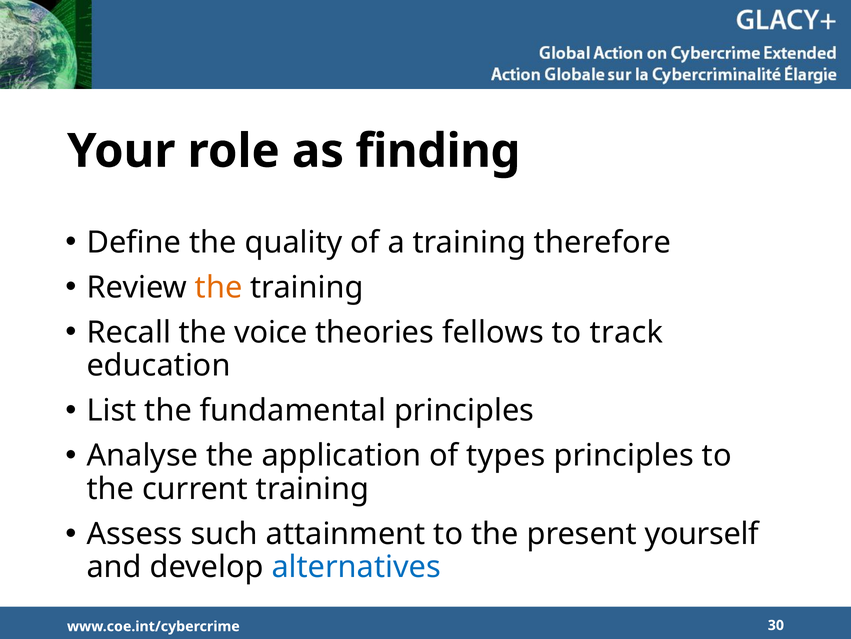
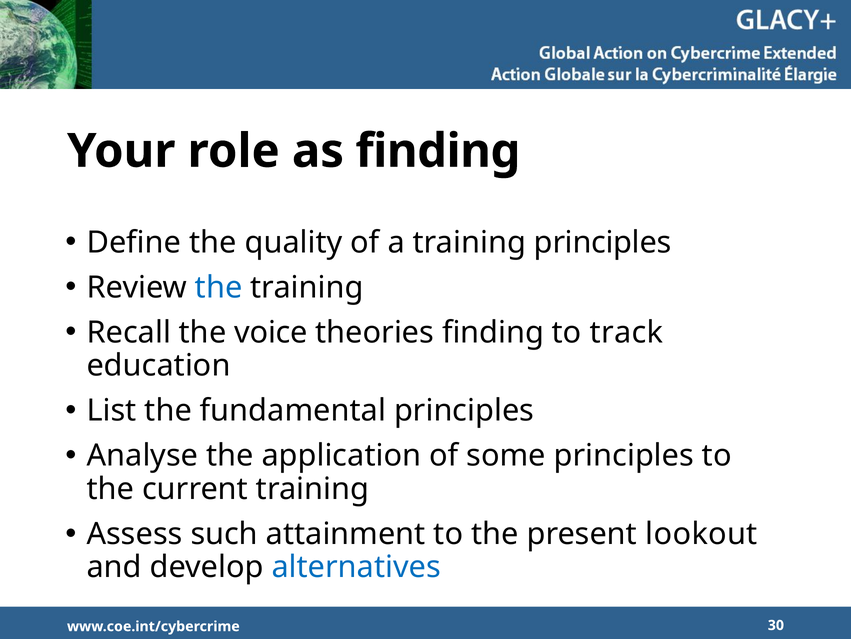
training therefore: therefore -> principles (603, 242)
the colour: orange -> blue (219, 287)
theories fellows: fellows -> finding (493, 332)
types: types -> some (506, 455)
yourself: yourself -> lookout (701, 533)
